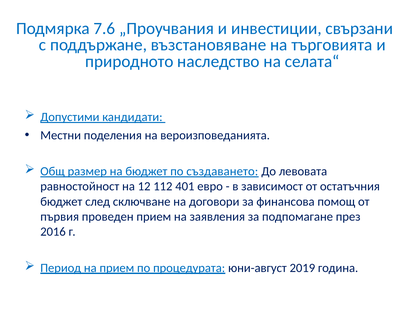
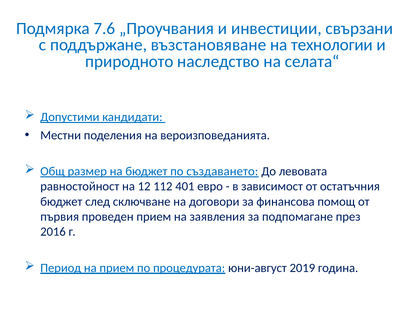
търговията: търговията -> технологии (332, 45)
